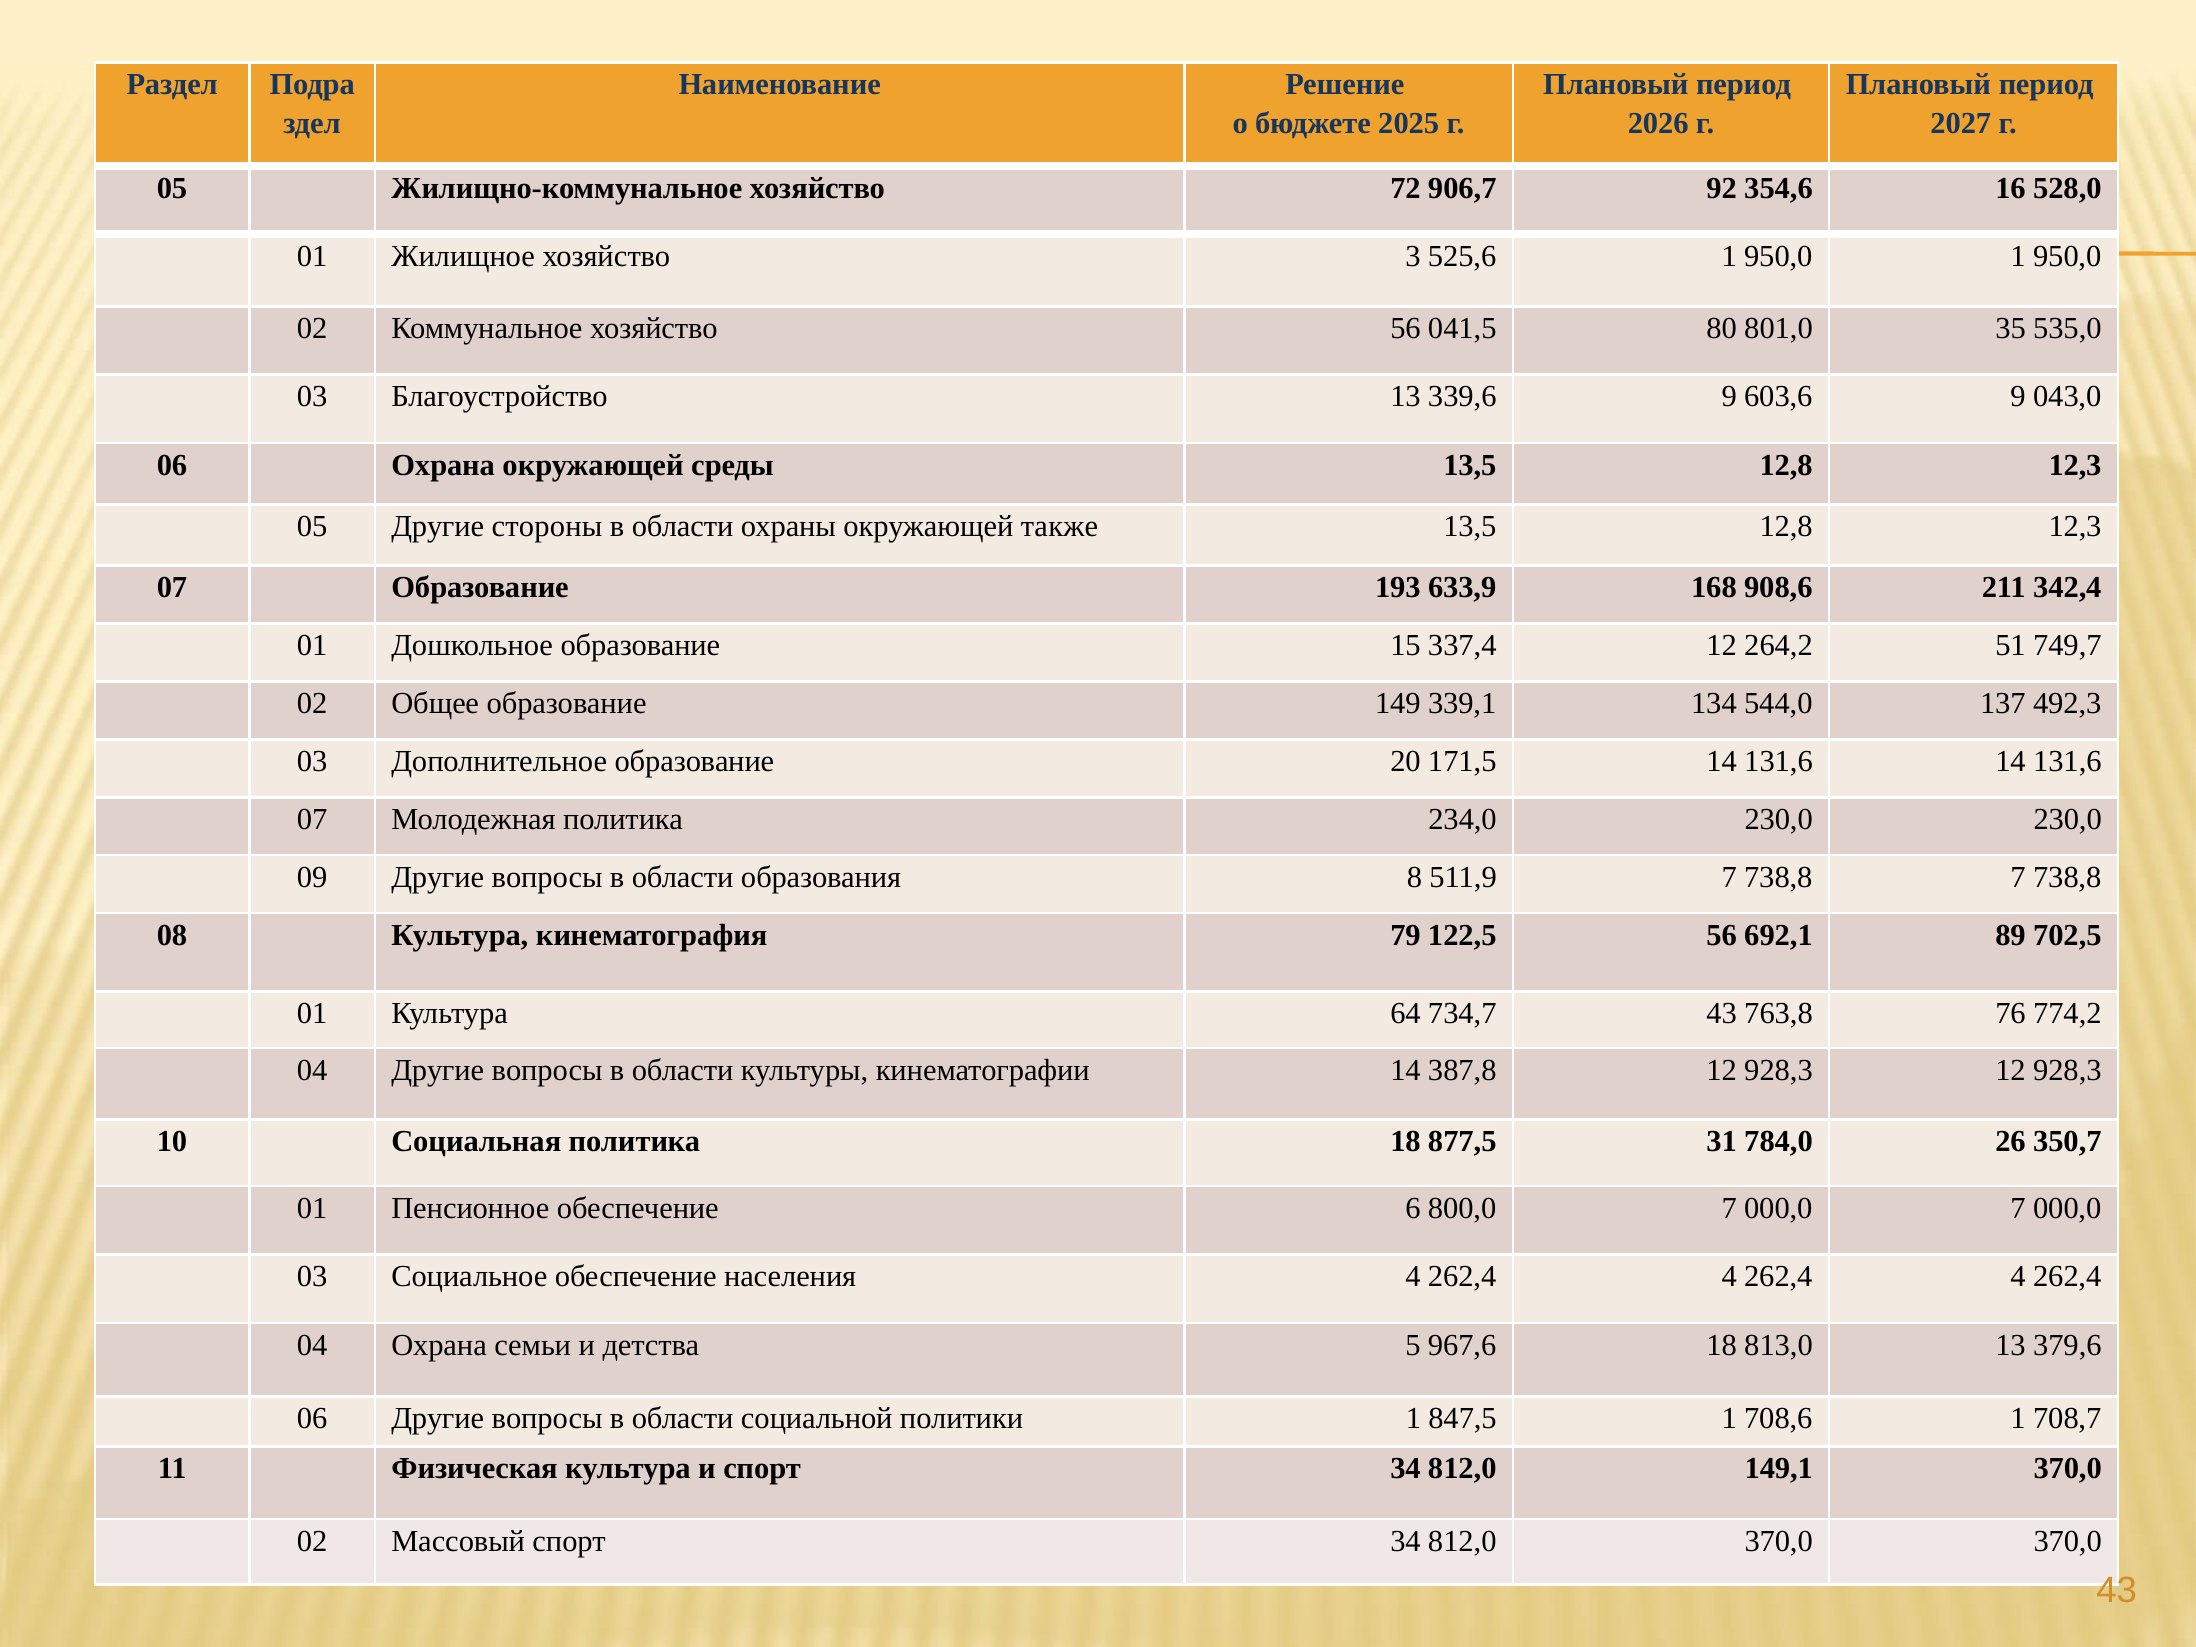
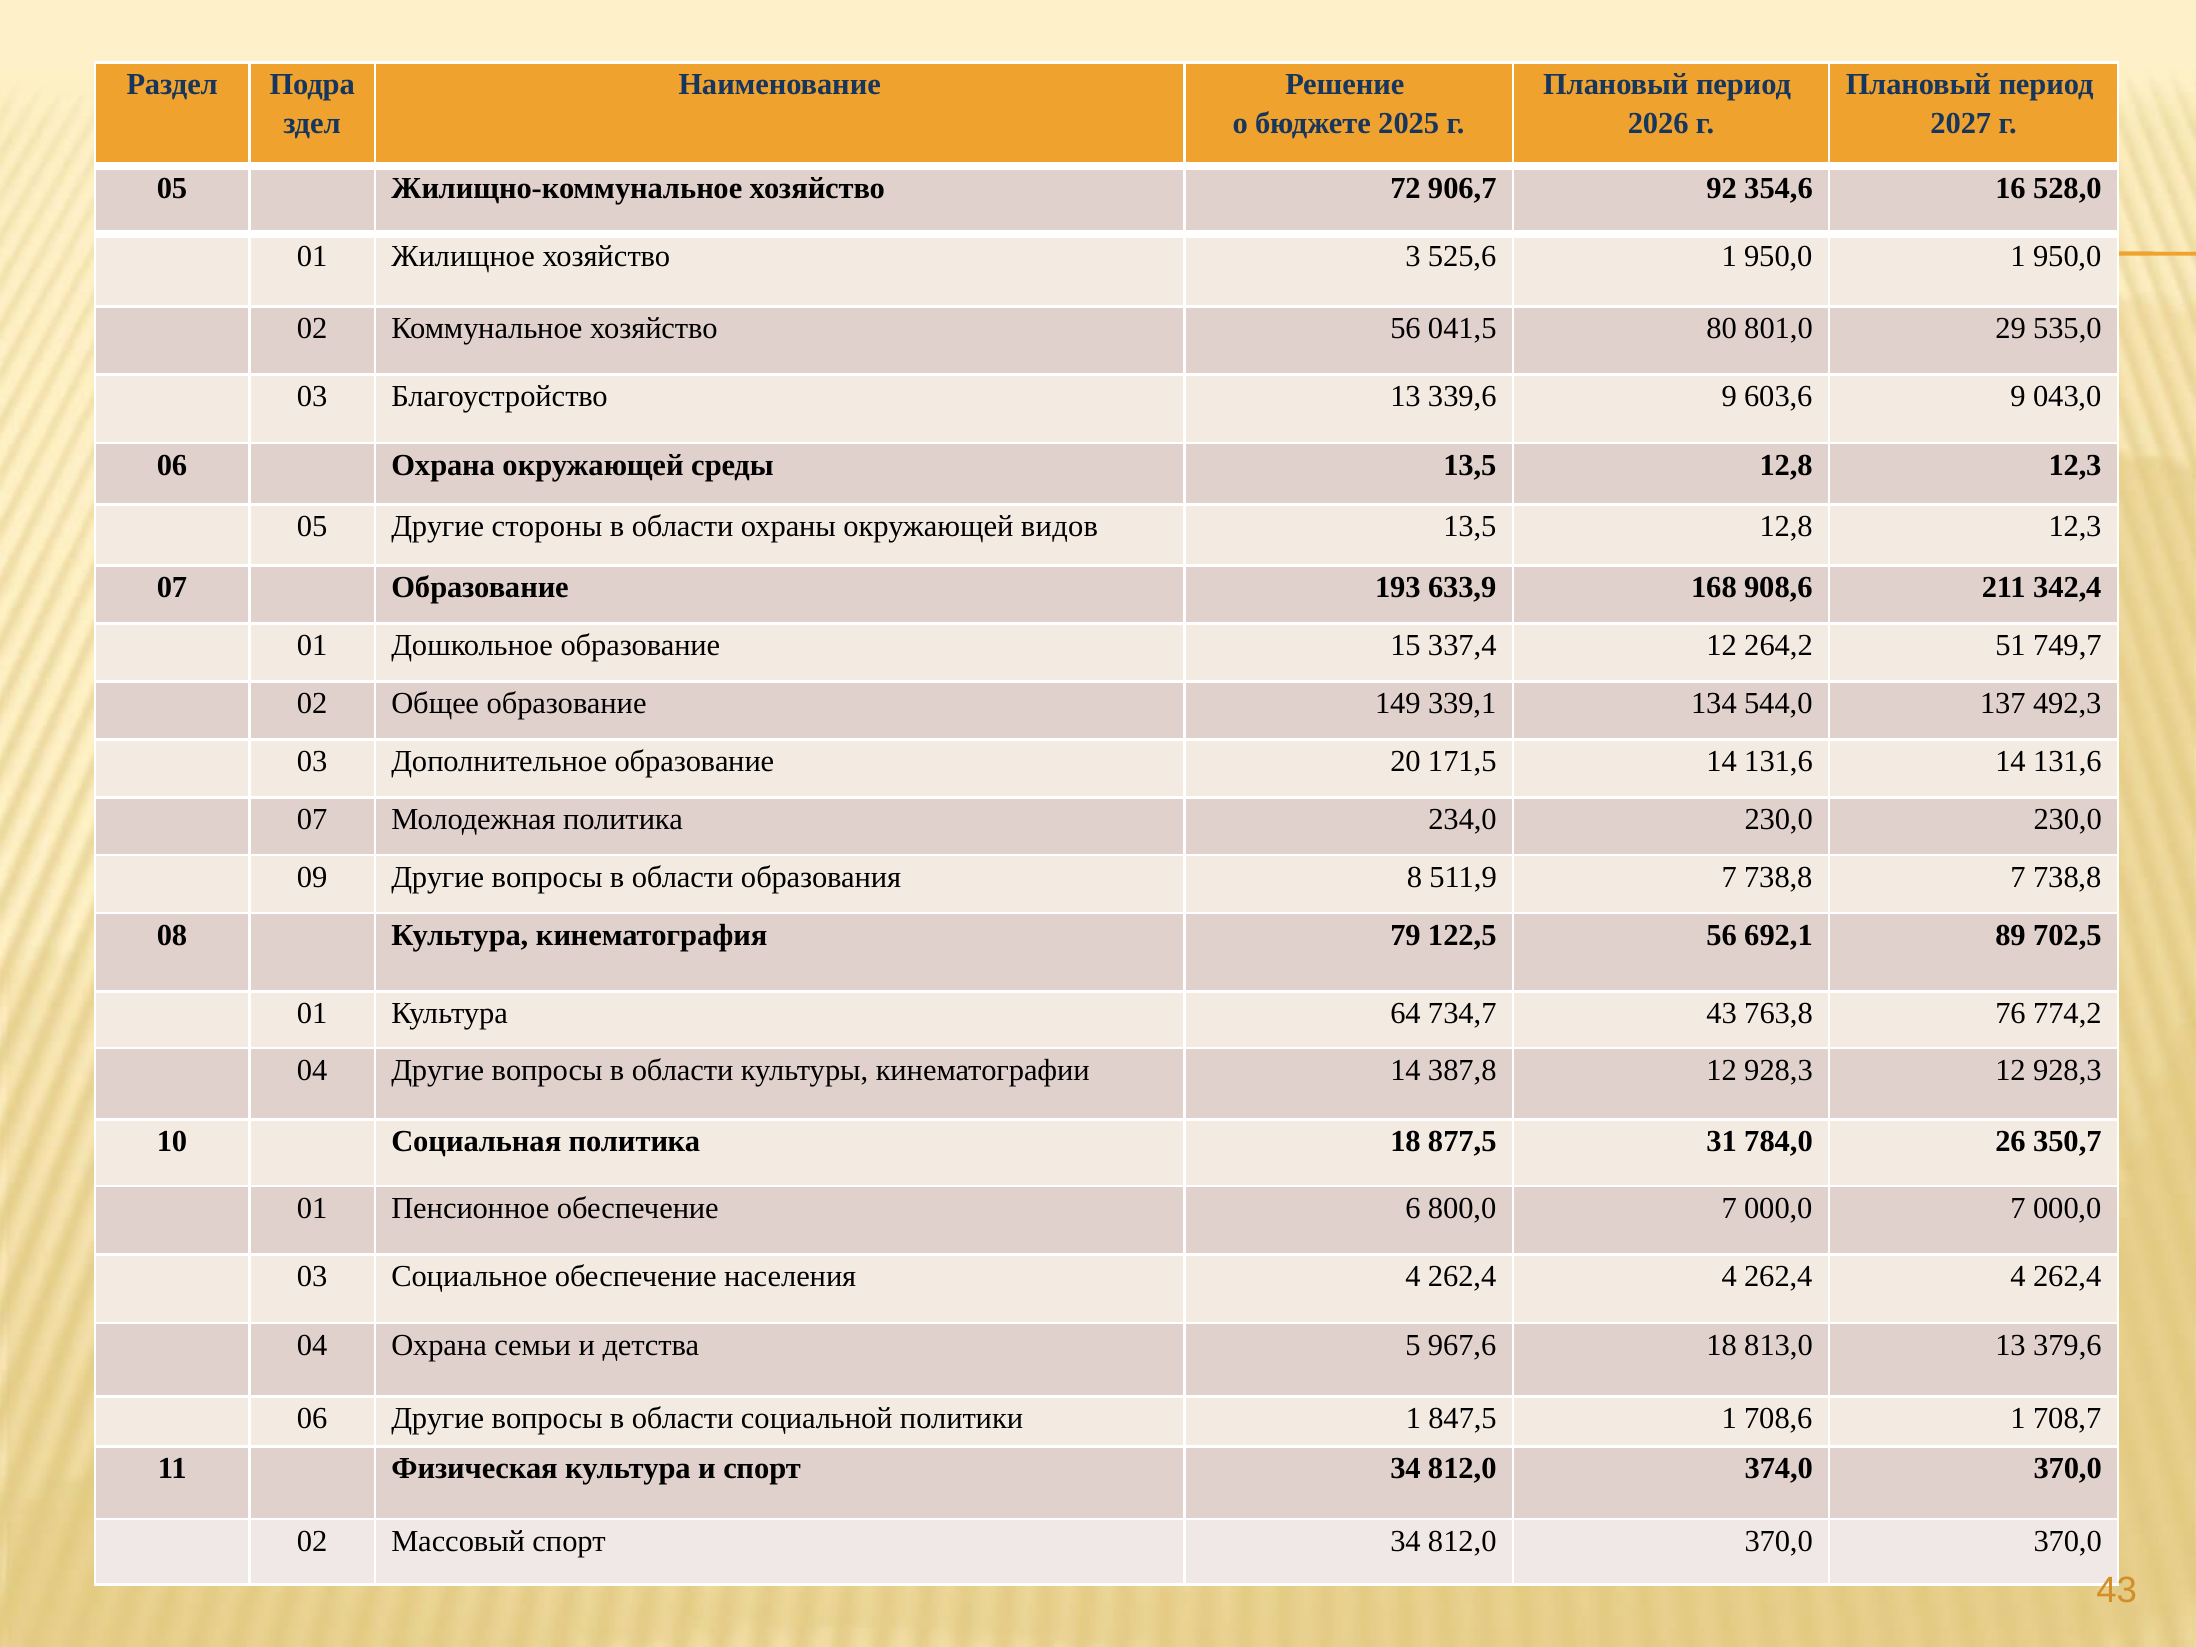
35: 35 -> 29 (2011, 328)
также: также -> видов (1060, 526)
149,1: 149,1 -> 374,0 (1779, 1469)
